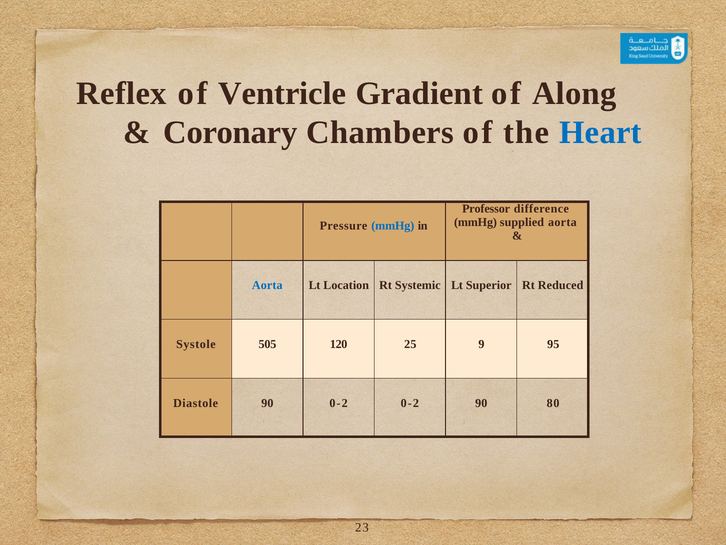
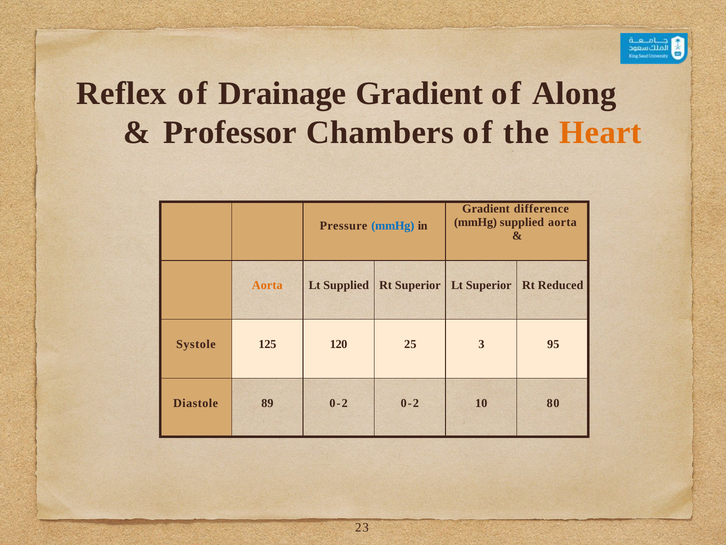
Ventricle: Ventricle -> Drainage (282, 94)
Coronary: Coronary -> Professor (230, 133)
Heart colour: blue -> orange (600, 133)
Professor: Professor -> Gradient (486, 209)
Aorta colour: blue -> orange (267, 285)
Lt Location: Location -> Supplied (346, 285)
Rt Systemic: Systemic -> Superior (418, 285)
505: 505 -> 125 (267, 344)
9: 9 -> 3 (481, 344)
Diastole 90: 90 -> 89 (267, 403)
0-2 90: 90 -> 10 (481, 403)
